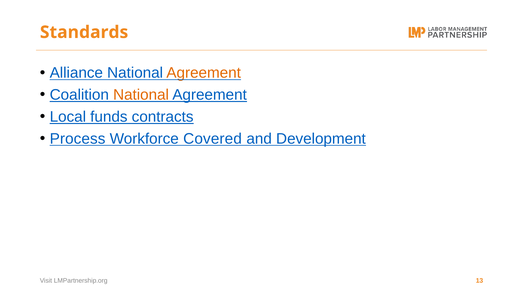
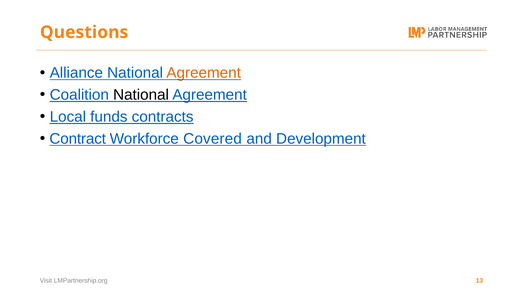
Standards: Standards -> Questions (84, 32)
National colour: orange -> black (141, 95)
Process: Process -> Contract (78, 139)
